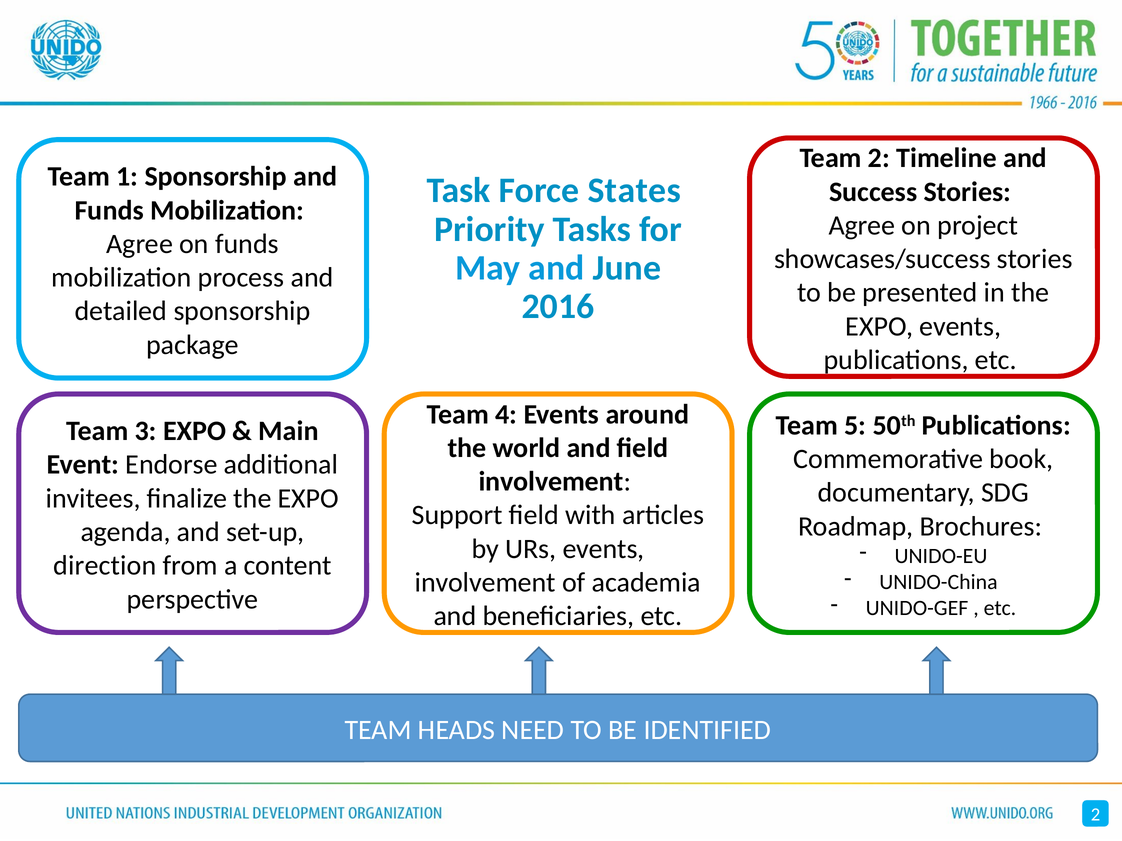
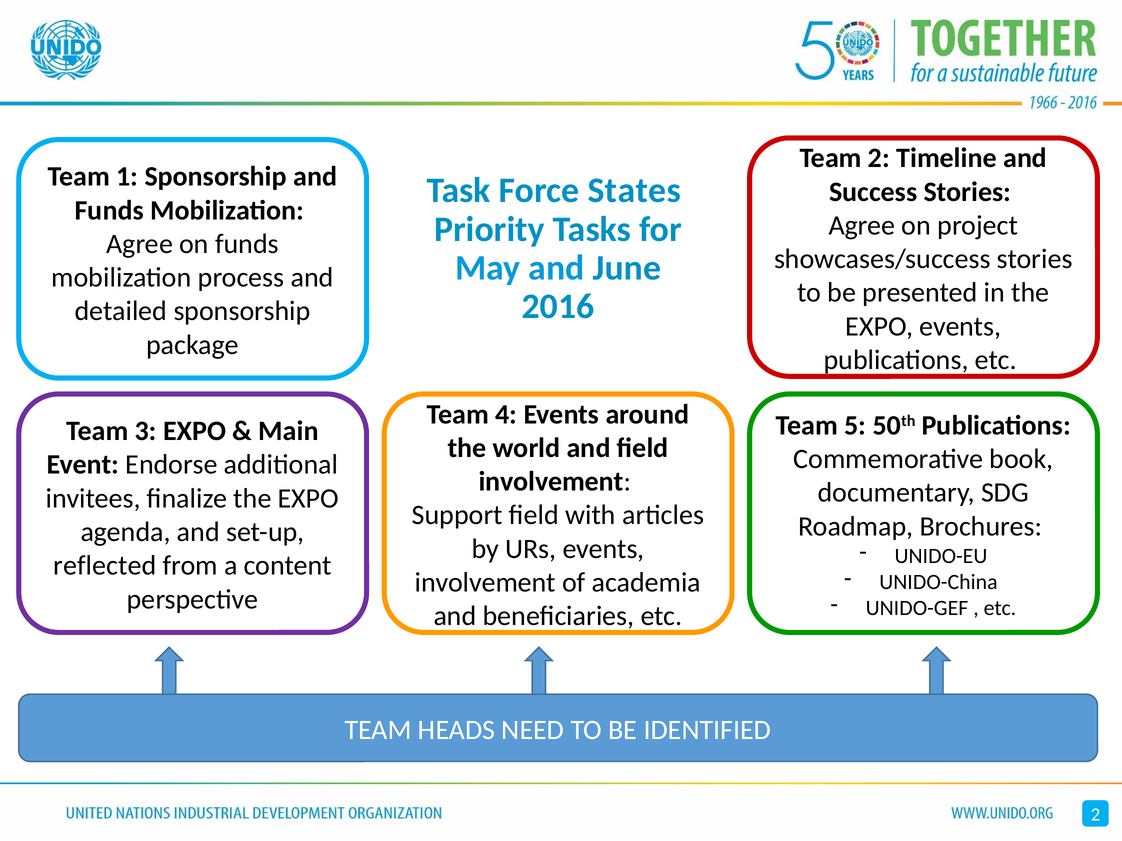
direction: direction -> reflected (105, 566)
